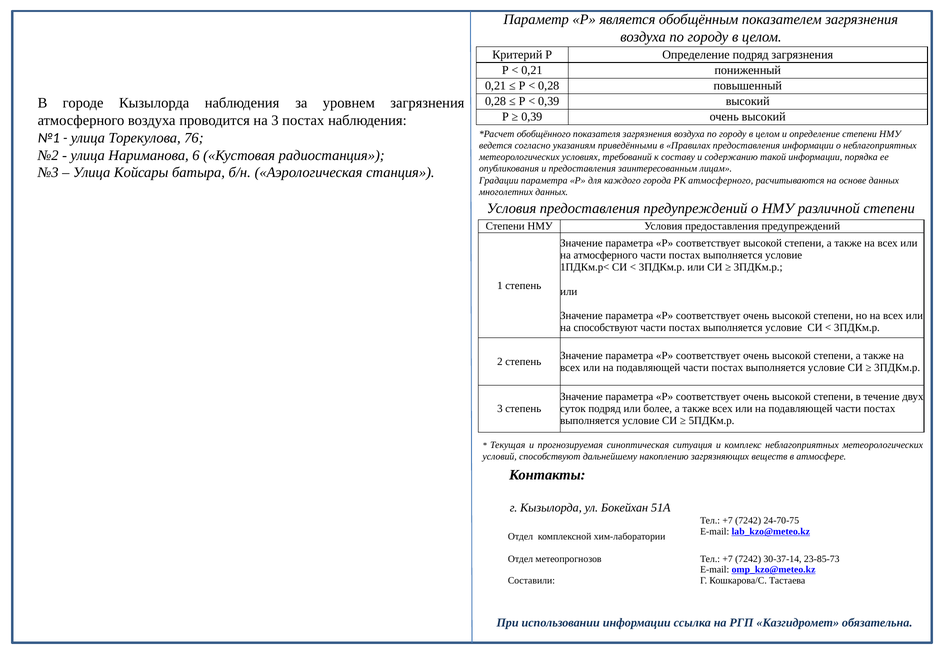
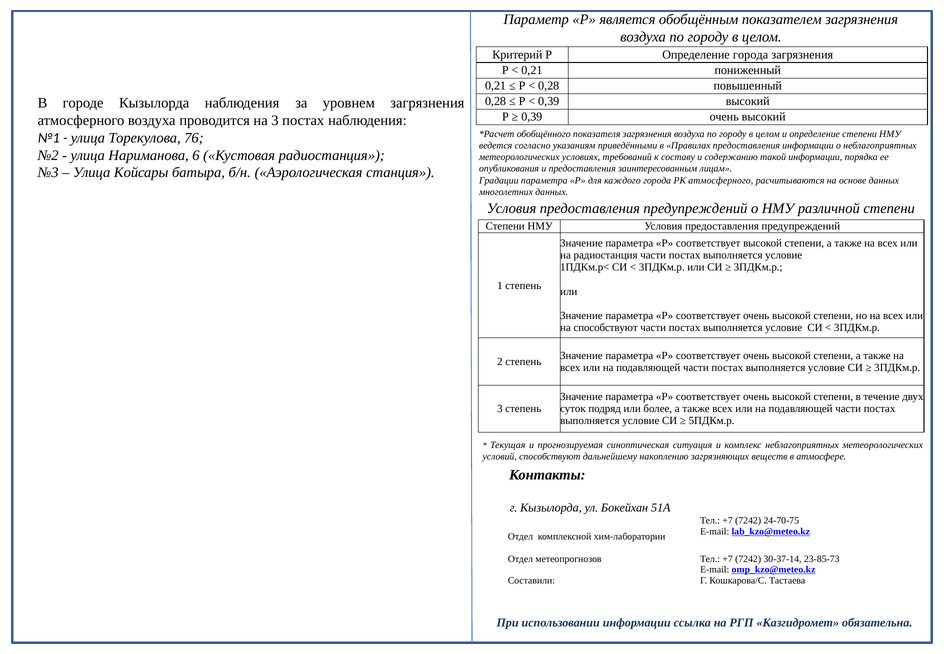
Определение подряд: подряд -> города (751, 55)
на атмосферного: атмосферного -> радиостанция (606, 255)
